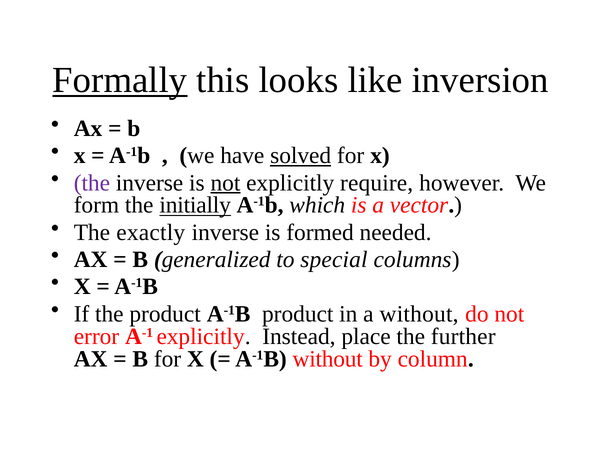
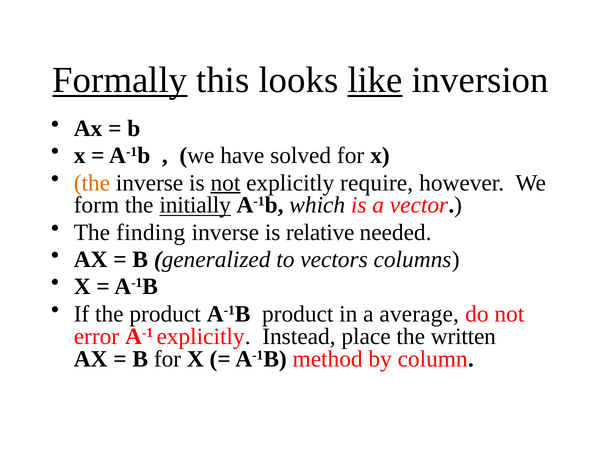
like underline: none -> present (375, 80)
solved underline: present -> none (301, 156)
the colour: purple -> orange (92, 183)
exactly: exactly -> finding (151, 233)
formed: formed -> relative (320, 233)
special: special -> vectors (334, 260)
a without: without -> average (419, 314)
further: further -> written (463, 337)
A-1B without: without -> method (328, 359)
